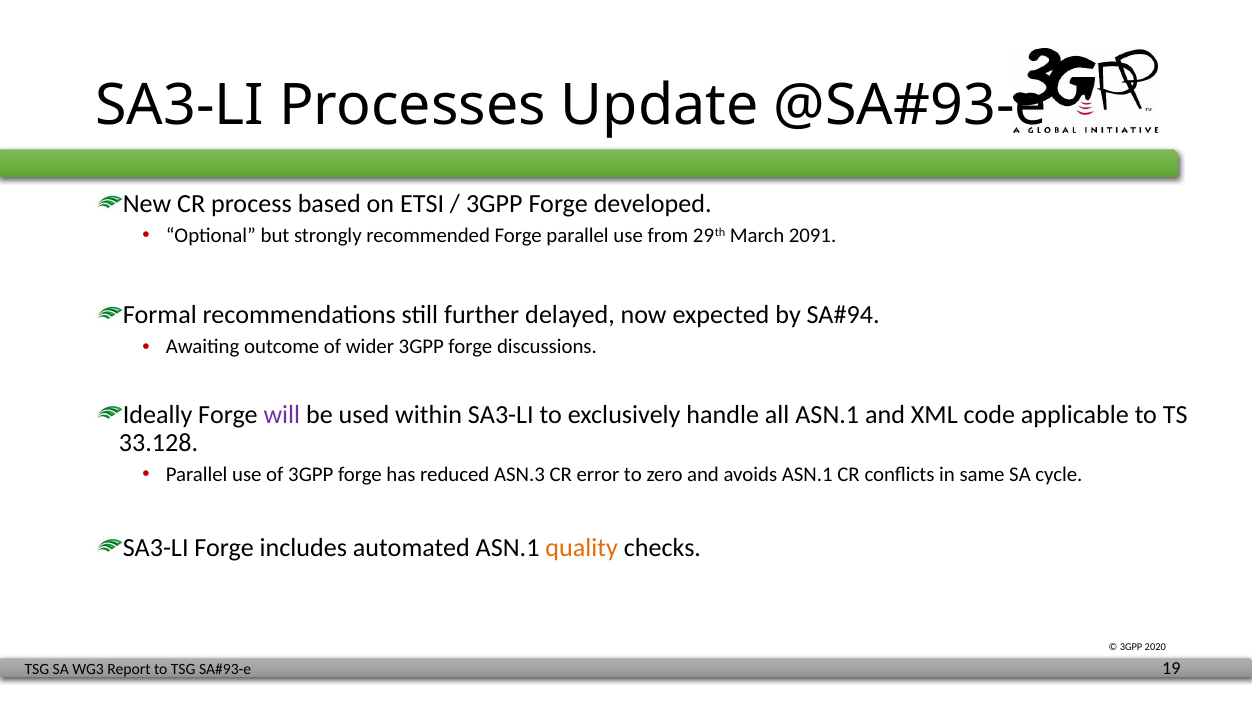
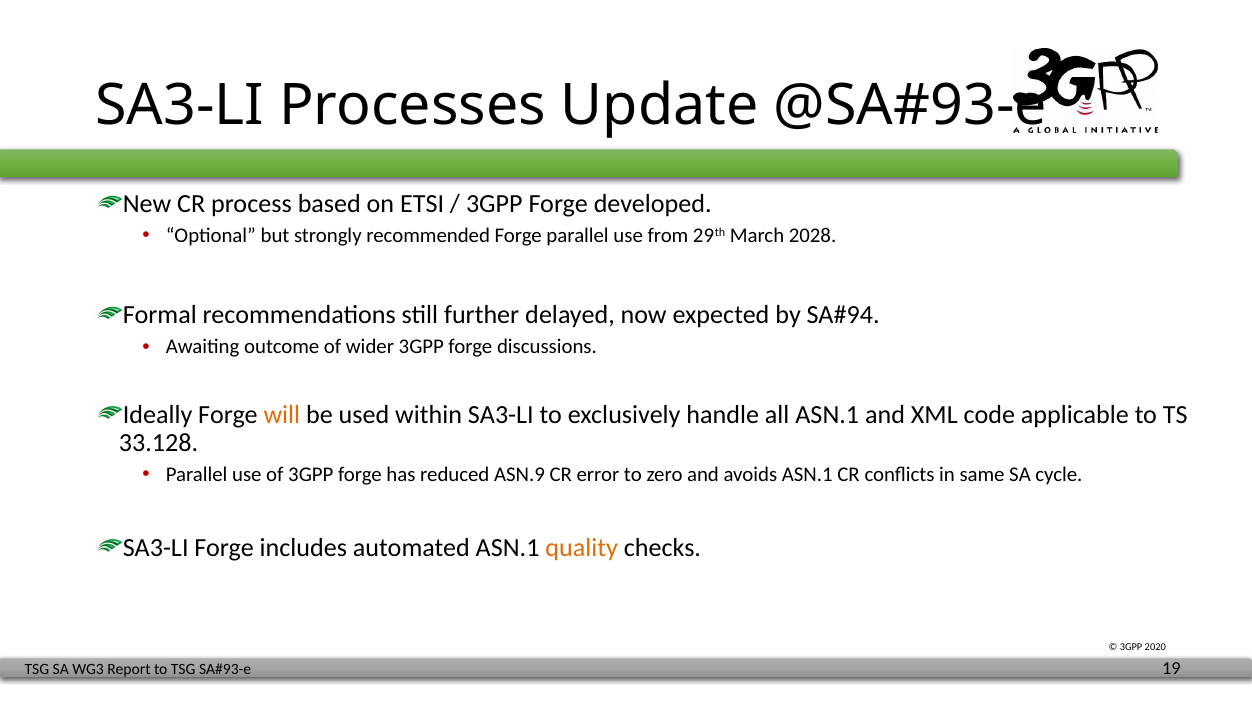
2091: 2091 -> 2028 (813, 236)
will colour: purple -> orange (282, 415)
ASN.3: ASN.3 -> ASN.9 (519, 475)
